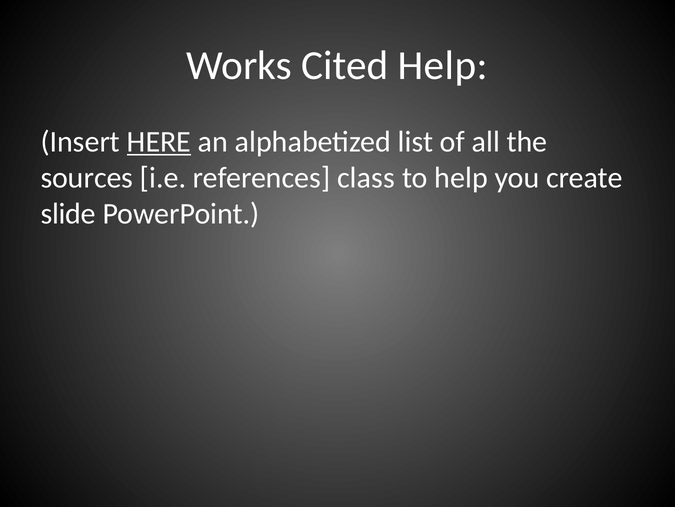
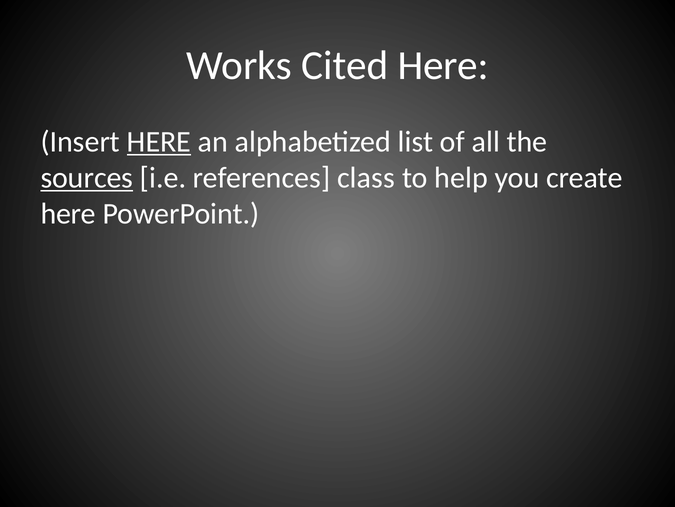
Cited Help: Help -> Here (443, 65)
sources underline: none -> present (87, 178)
slide: slide -> here (68, 214)
